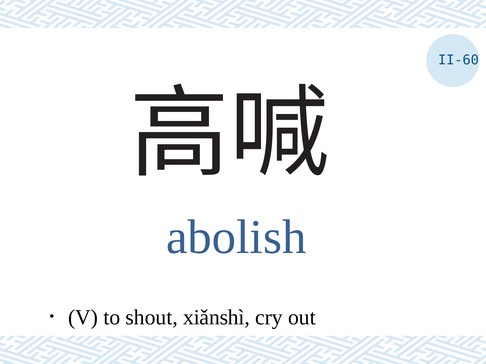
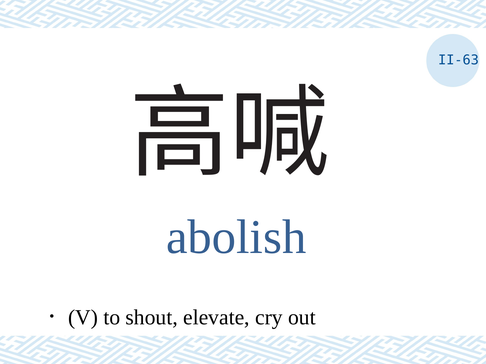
II-60: II-60 -> II-63 (458, 60)
xiǎnshì: xiǎnshì -> elevate (216, 318)
